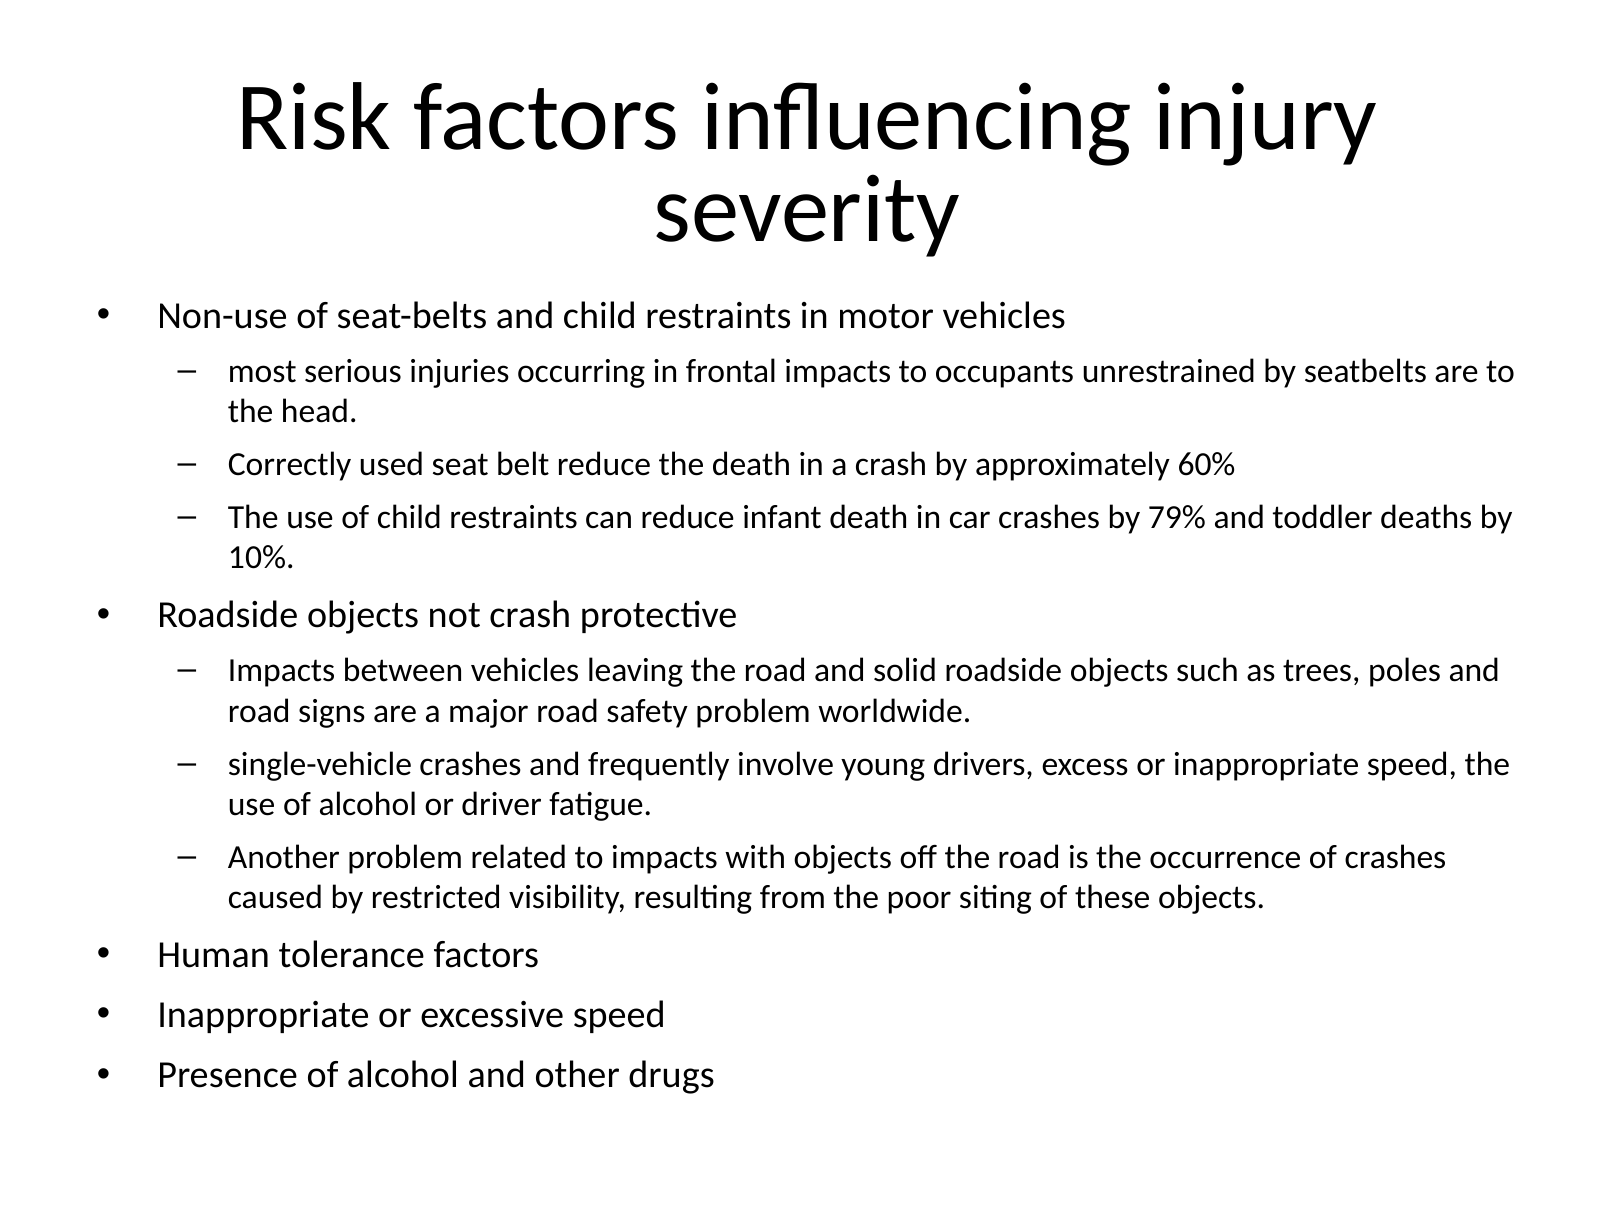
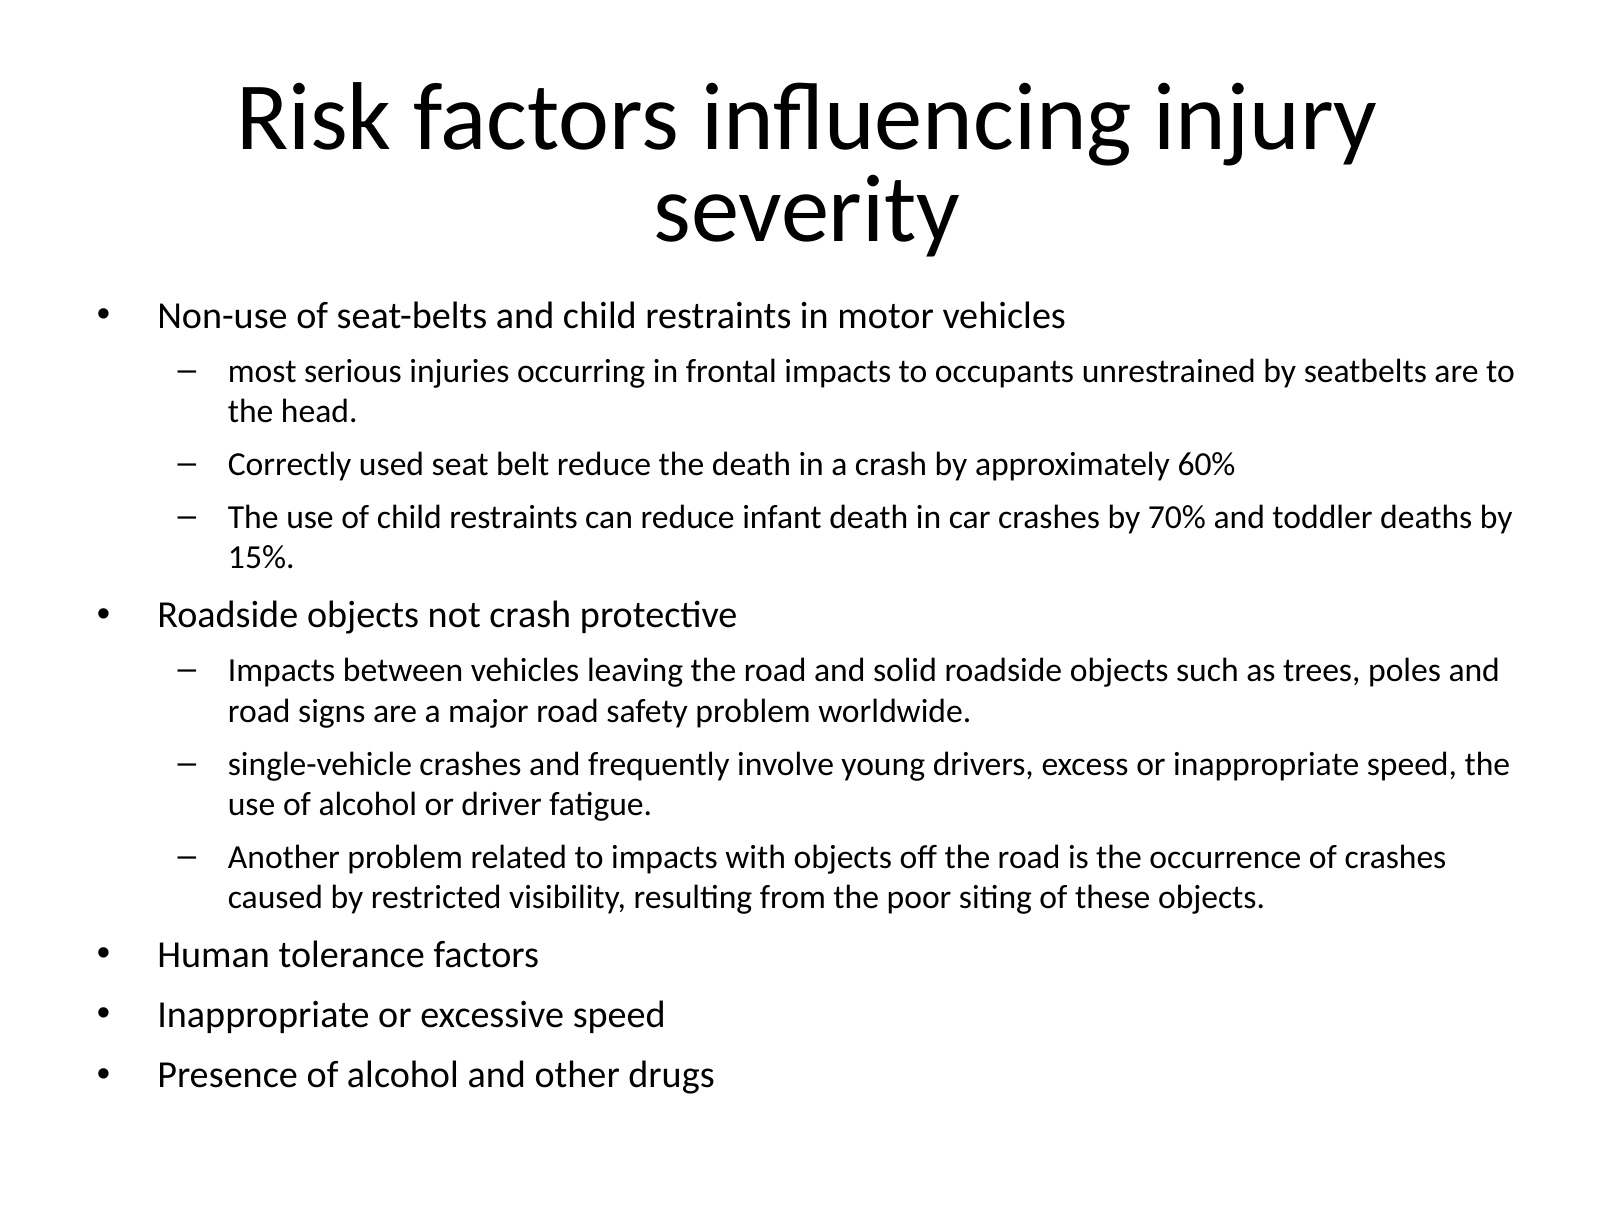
79%: 79% -> 70% (1177, 518)
10%: 10% -> 15% (261, 558)
